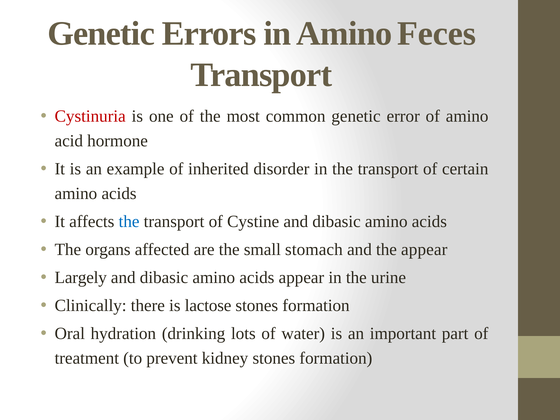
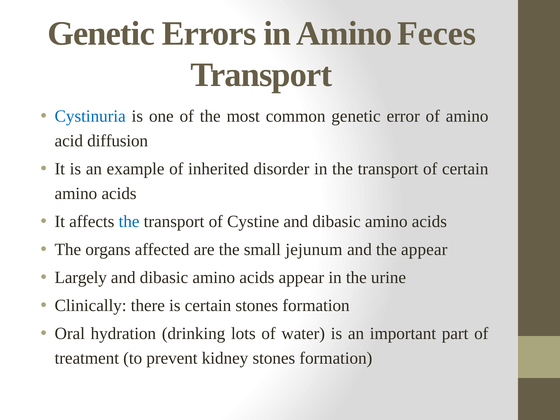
Cystinuria colour: red -> blue (90, 116)
hormone: hormone -> diffusion (118, 141)
stomach: stomach -> jejunum (314, 250)
is lactose: lactose -> certain (208, 306)
